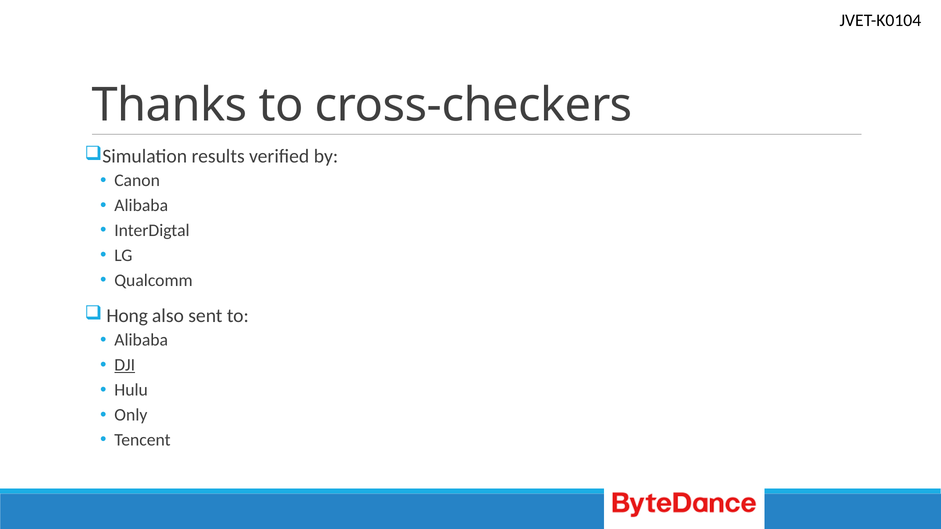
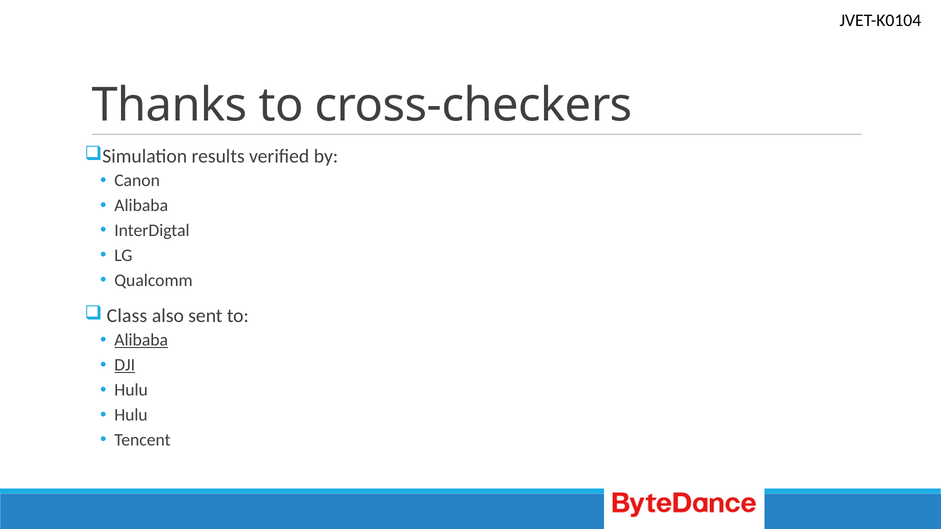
Hong: Hong -> Class (127, 316)
Alibaba underline: none -> present (141, 340)
Only: Only -> Hulu (131, 415)
